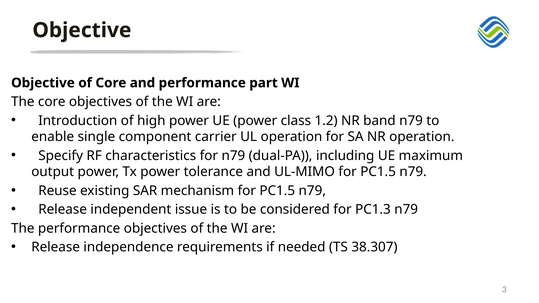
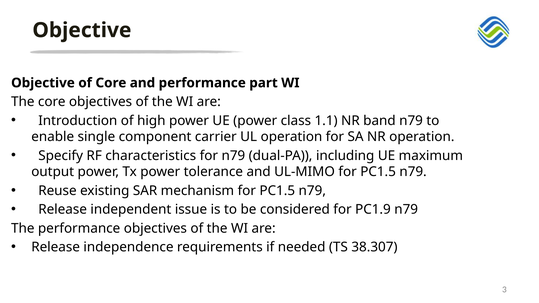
1.2: 1.2 -> 1.1 (326, 121)
PC1.3: PC1.3 -> PC1.9 (373, 210)
